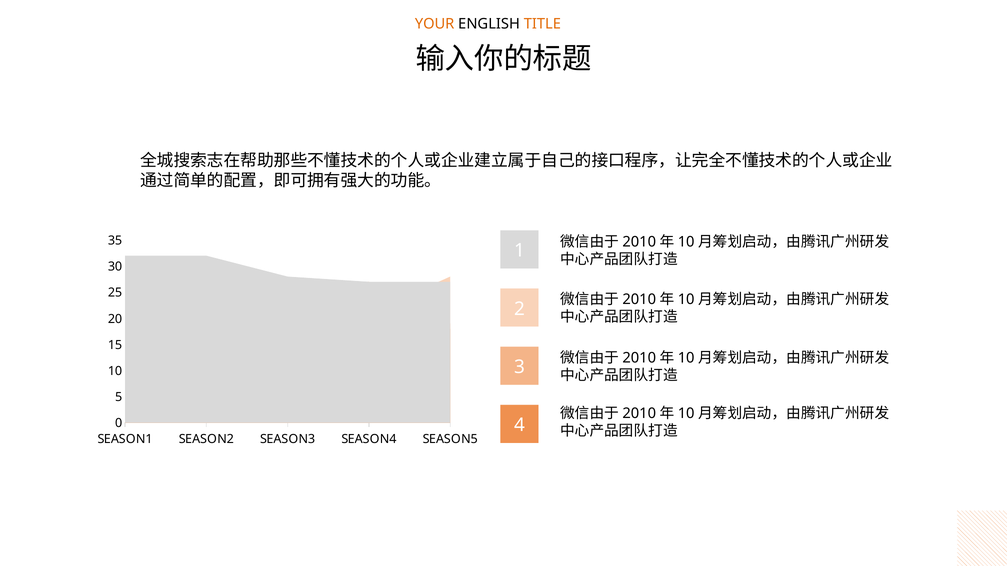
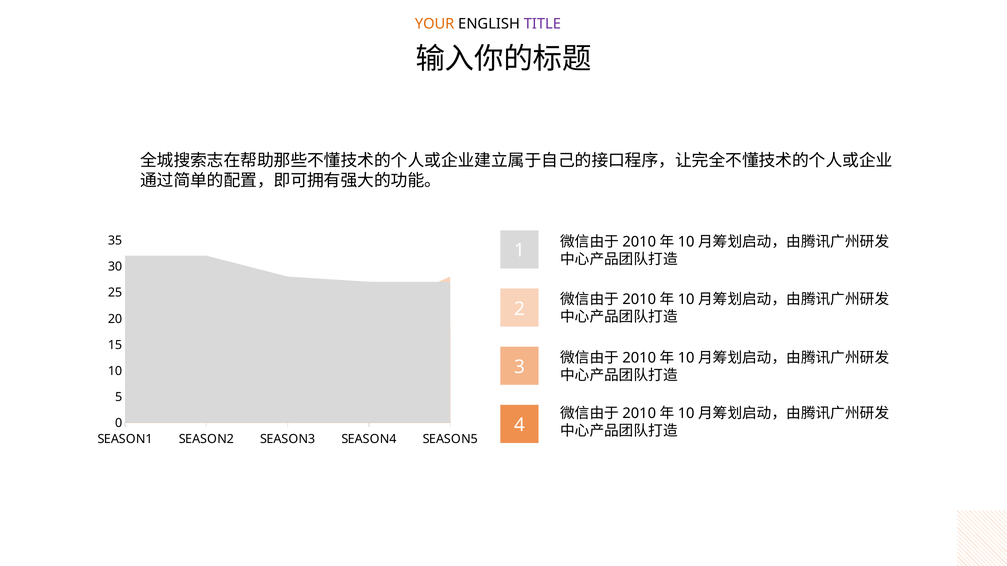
TITLE colour: orange -> purple (542, 24)
